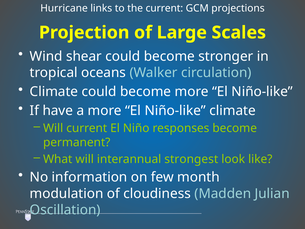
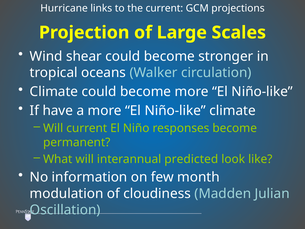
strongest: strongest -> predicted (191, 159)
